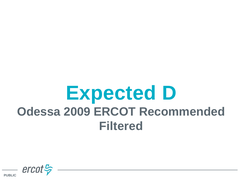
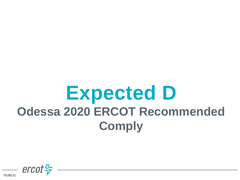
2009: 2009 -> 2020 (77, 112)
Filtered: Filtered -> Comply (121, 126)
